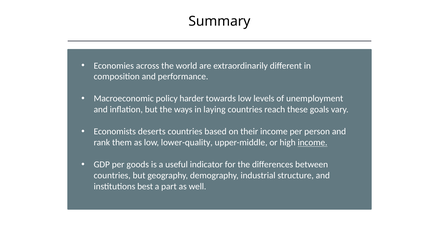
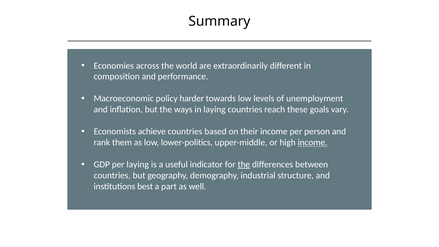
deserts: deserts -> achieve (152, 132)
lower-quality: lower-quality -> lower-politics (187, 142)
per goods: goods -> laying (138, 164)
the underline: none -> present (244, 164)
